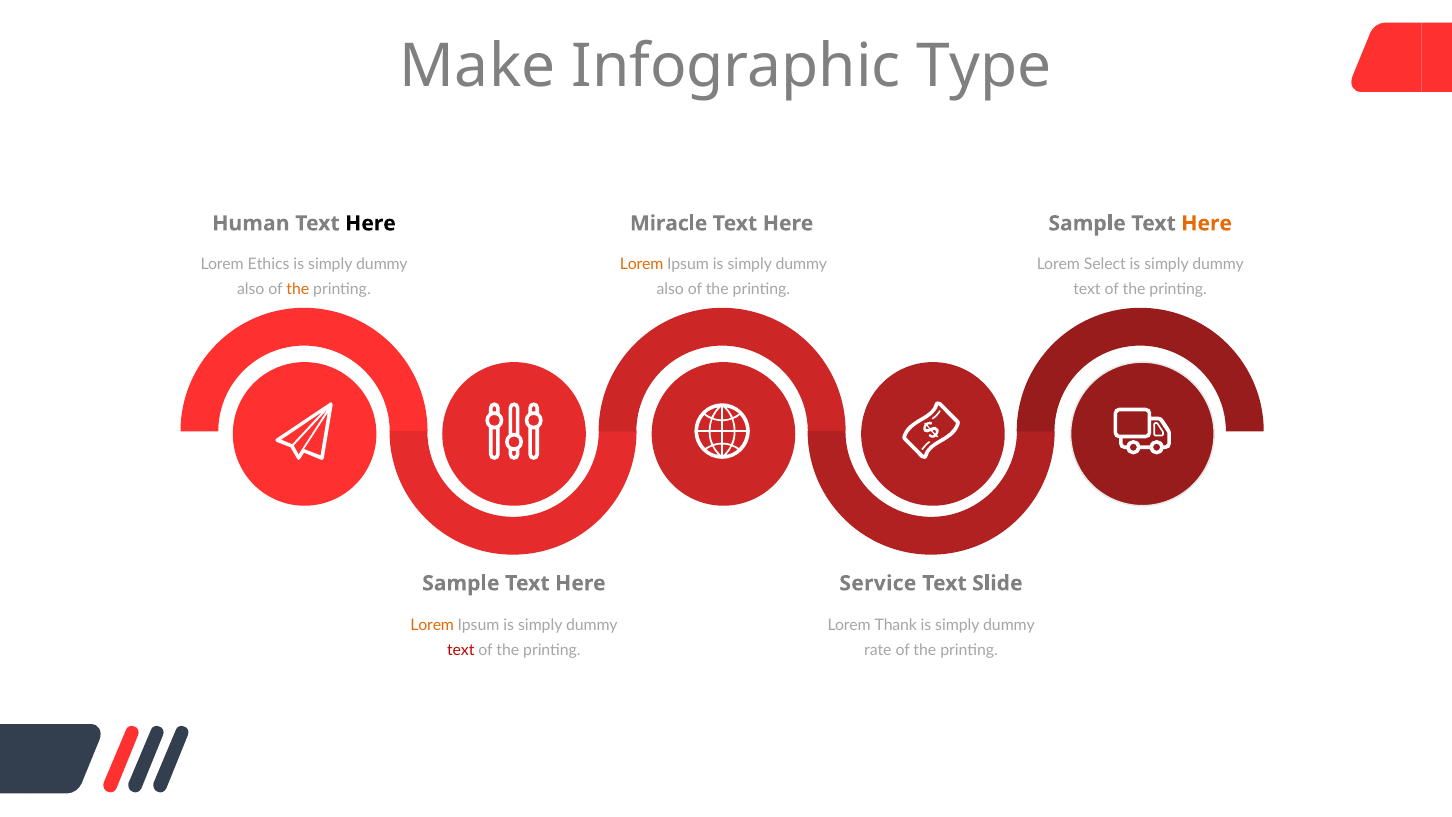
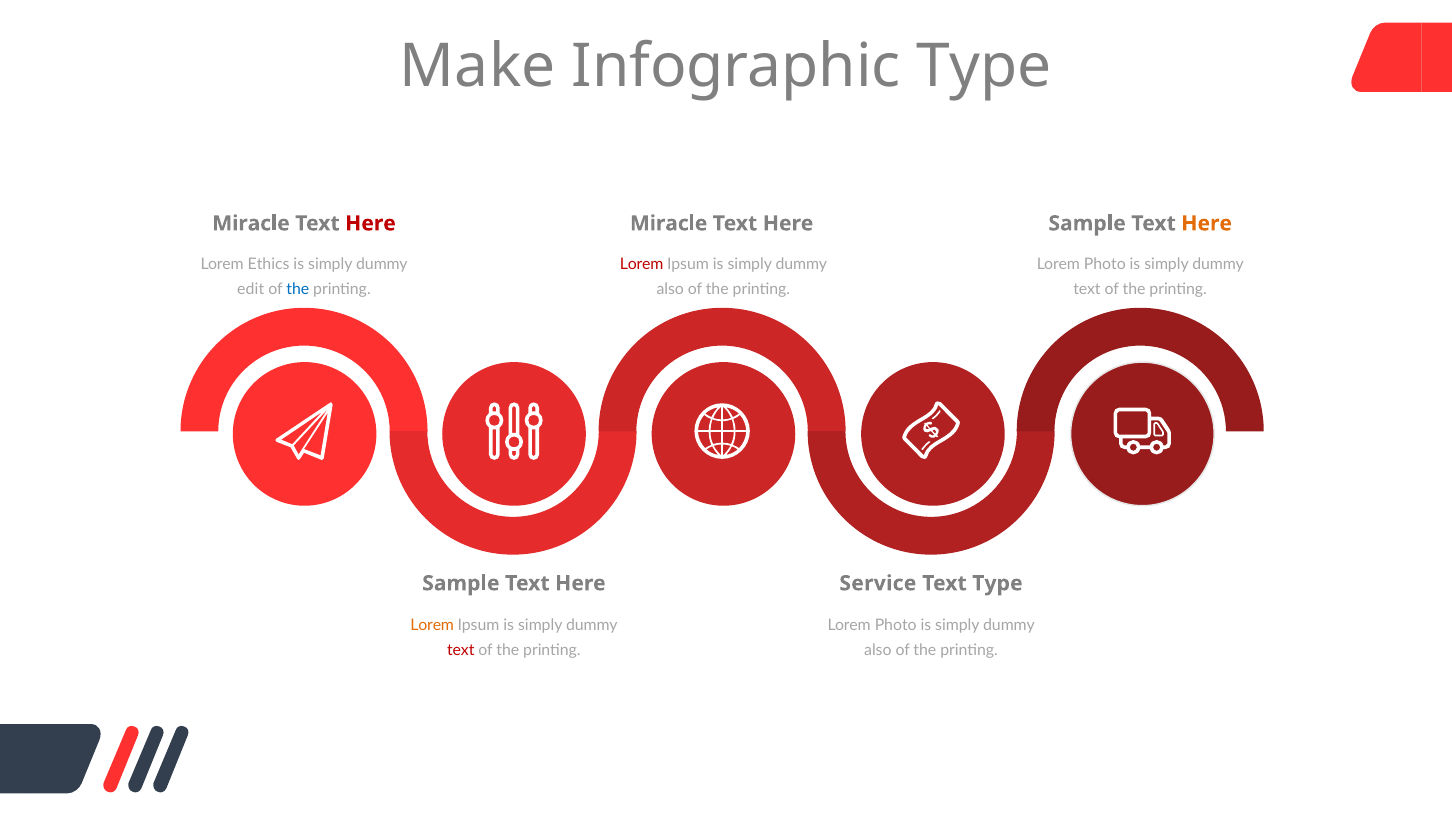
Human: Human -> Miracle (251, 223)
Here colour: black -> red (370, 223)
Lorem colour: orange -> red (642, 264)
Select: Select -> Photo (1105, 264)
also: also -> edit (251, 289)
the colour: orange -> blue (298, 289)
Text Slide: Slide -> Type (997, 583)
Thank: Thank -> Photo (896, 625)
rate: rate -> also (878, 650)
